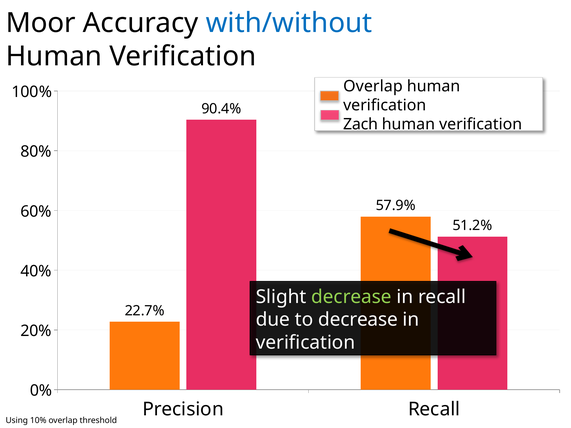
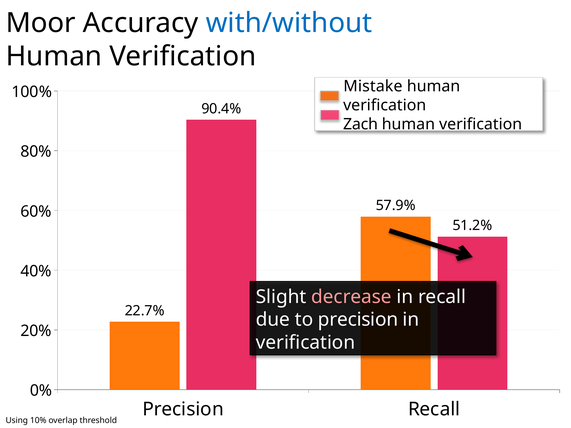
Overlap: Overlap -> Mistake (373, 86)
decrease colour: light green -> pink (351, 297)
to decrease: decrease -> precision (358, 320)
